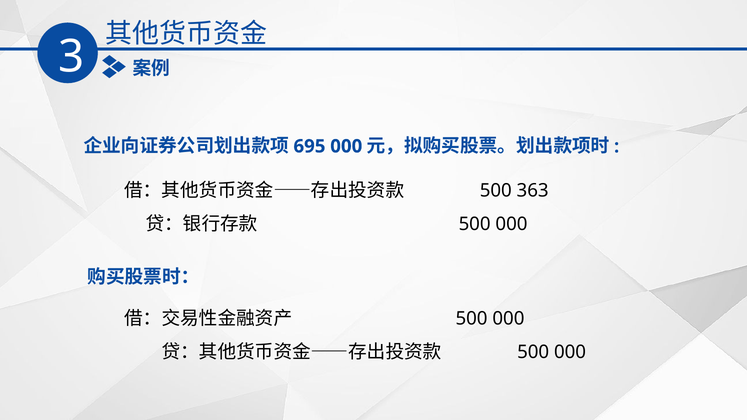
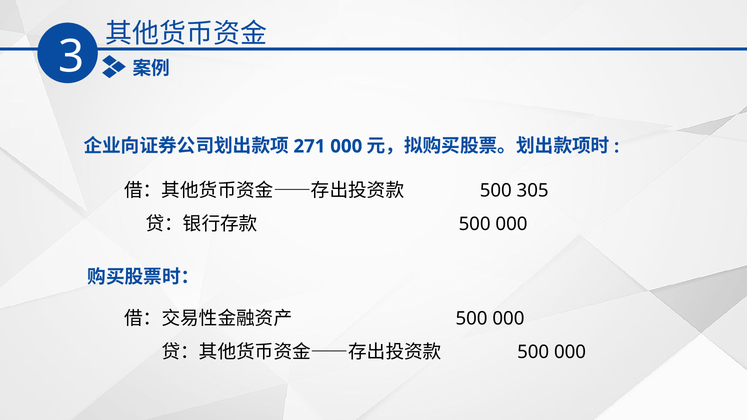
695: 695 -> 271 (309, 146)
363: 363 -> 305 (533, 191)
